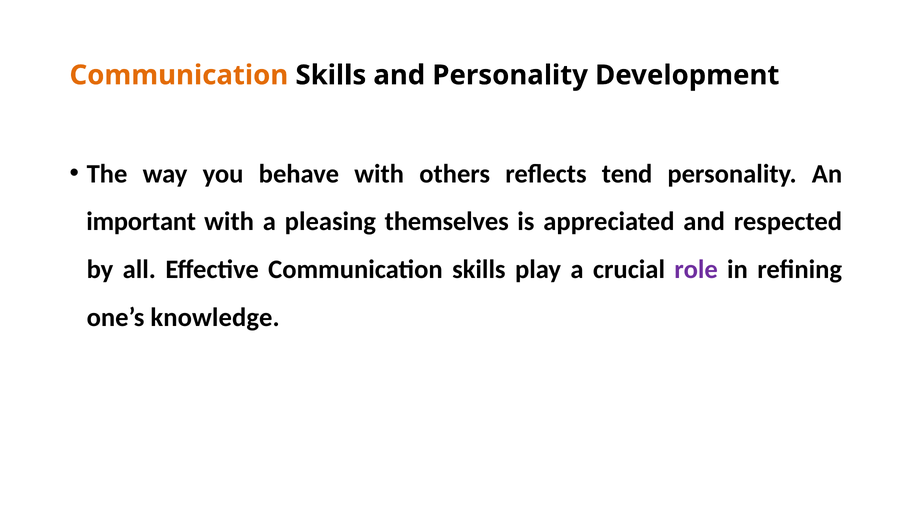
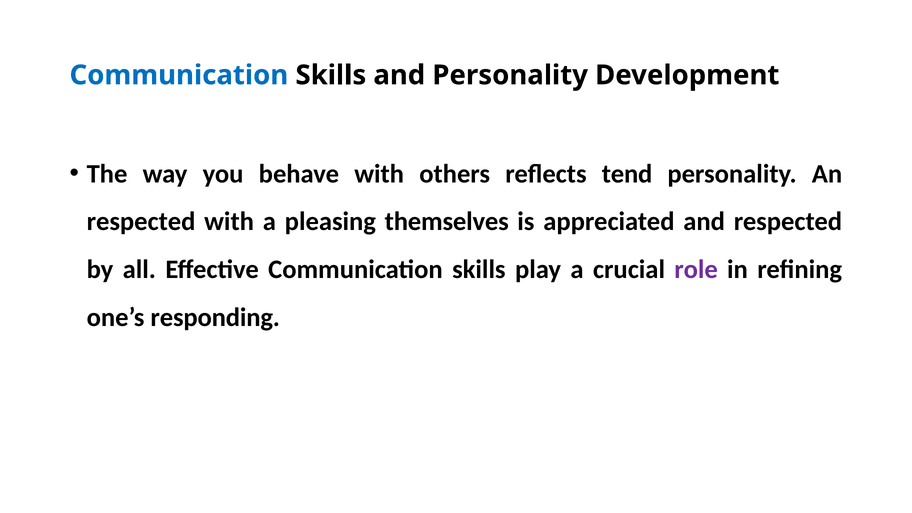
Communication colour: orange -> blue (179, 75)
important: important -> respected (141, 222)
knowledge: knowledge -> responding (215, 317)
